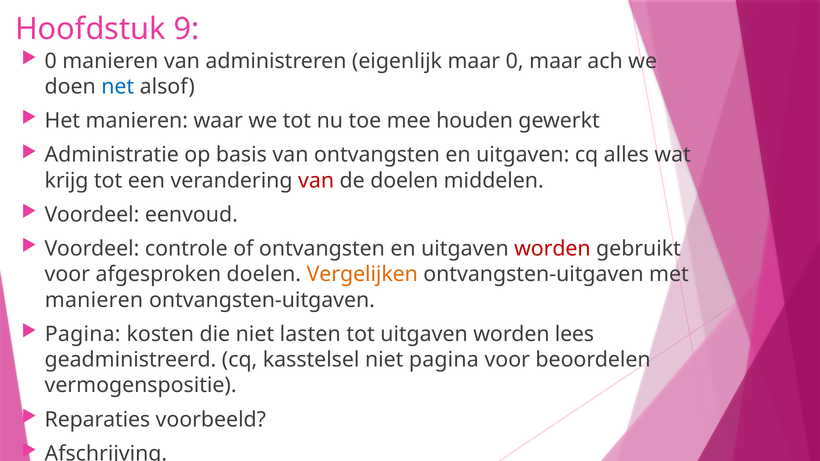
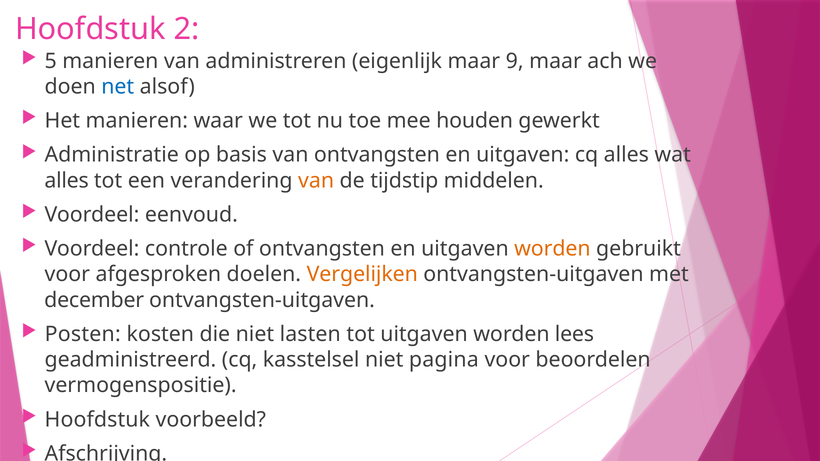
9: 9 -> 2 (187, 29)
0: 0 -> 5 (51, 61)
maar 0: 0 -> 9 (515, 61)
krijg: krijg -> alles (67, 181)
van colour: red -> orange (316, 181)
de doelen: doelen -> tijdstip (404, 181)
worden colour: red -> orange (552, 249)
manieren: manieren -> december (94, 300)
Pagina: Pagina -> Posten (83, 334)
Reparaties: Reparaties -> Hoofdstuk (97, 420)
